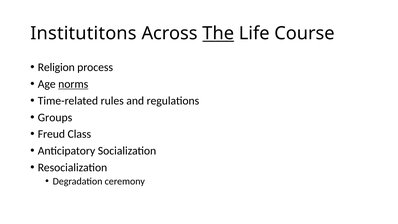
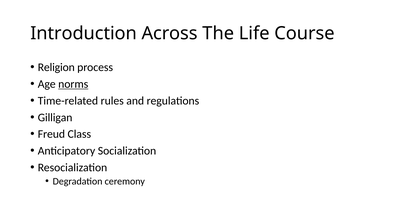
Institutitons: Institutitons -> Introduction (84, 33)
The underline: present -> none (218, 33)
Groups: Groups -> Gilligan (55, 117)
